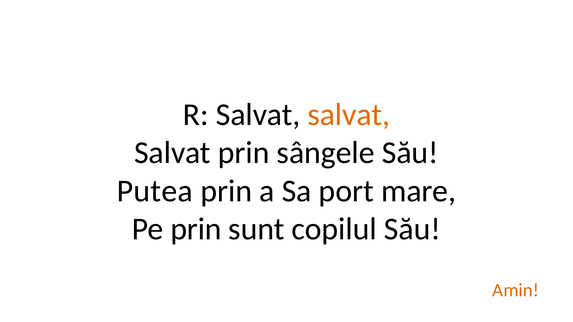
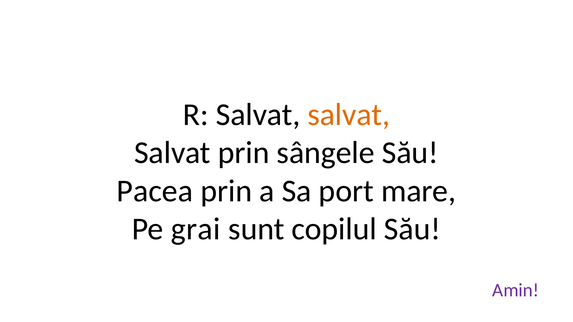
Putea: Putea -> Pacea (155, 191)
Pe prin: prin -> grai (196, 229)
Amin colour: orange -> purple (516, 291)
